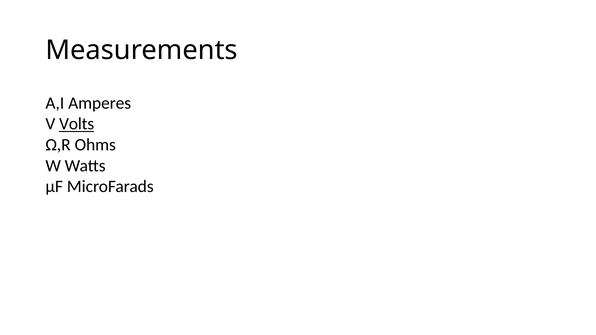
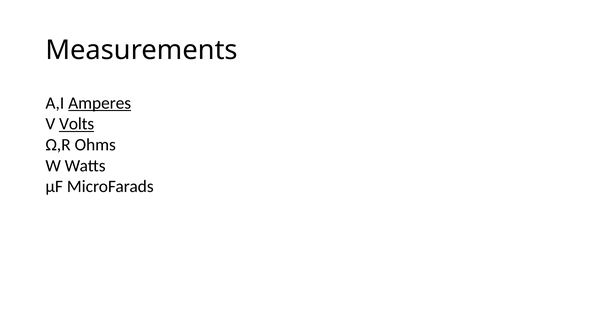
Amperes underline: none -> present (100, 103)
